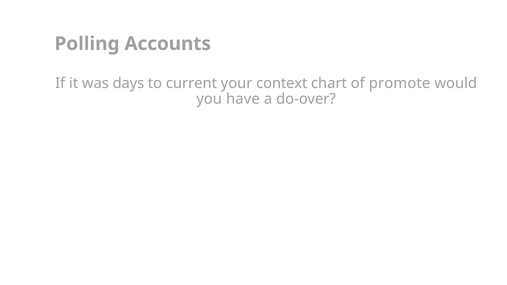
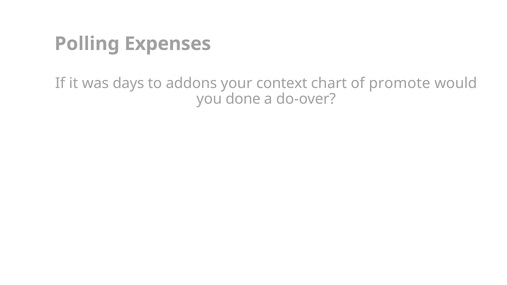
Accounts: Accounts -> Expenses (168, 44)
current: current -> addons (191, 83)
have: have -> done (243, 99)
